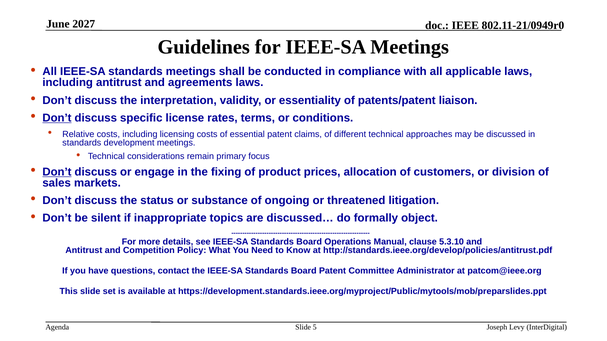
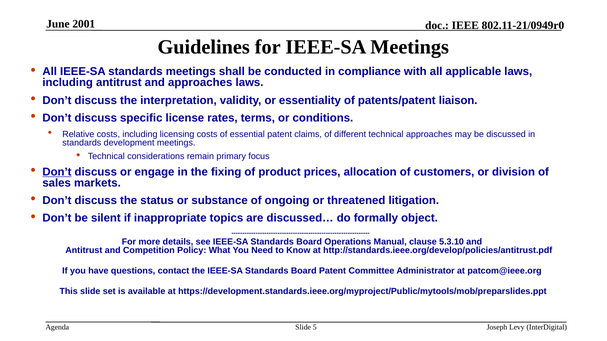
2027: 2027 -> 2001 (84, 24)
and agreements: agreements -> approaches (200, 83)
Don’t underline: present -> none (57, 118)
